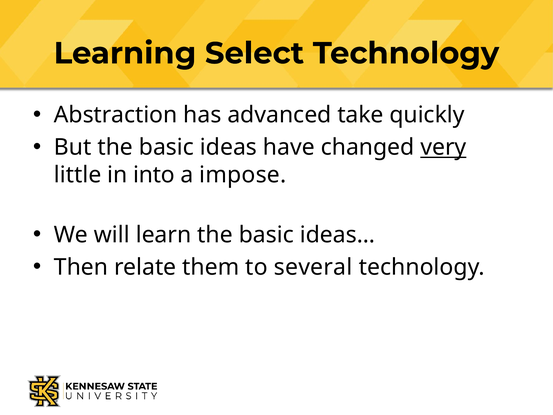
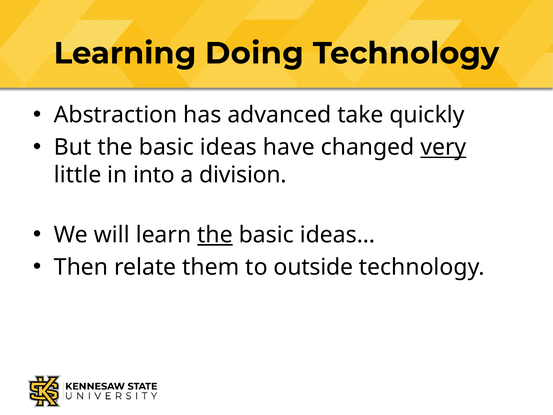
Select: Select -> Doing (254, 53)
impose: impose -> division (243, 175)
the underline: none -> present (215, 235)
several: several -> outside (313, 267)
